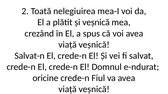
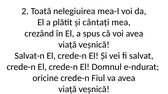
și veșnică: veșnică -> cântați (96, 22)
